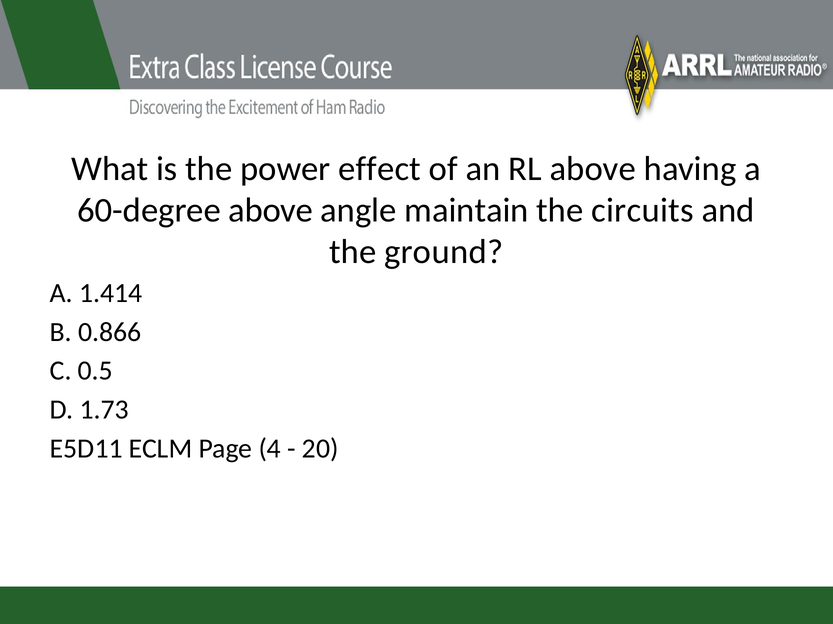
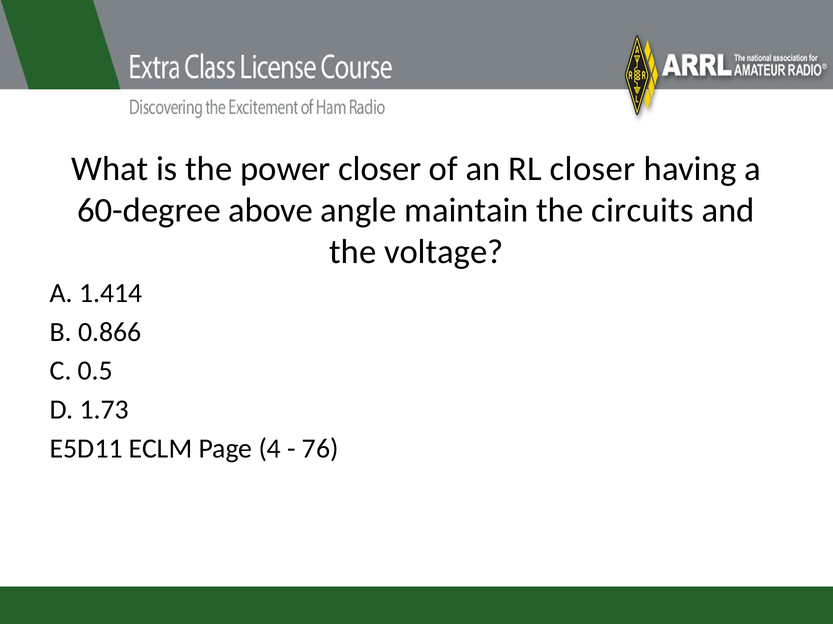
power effect: effect -> closer (380, 169)
RL above: above -> closer (593, 169)
ground: ground -> voltage (444, 252)
20: 20 -> 76 (320, 449)
